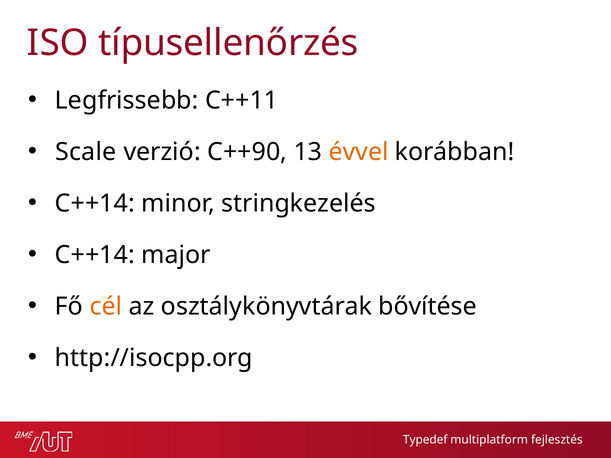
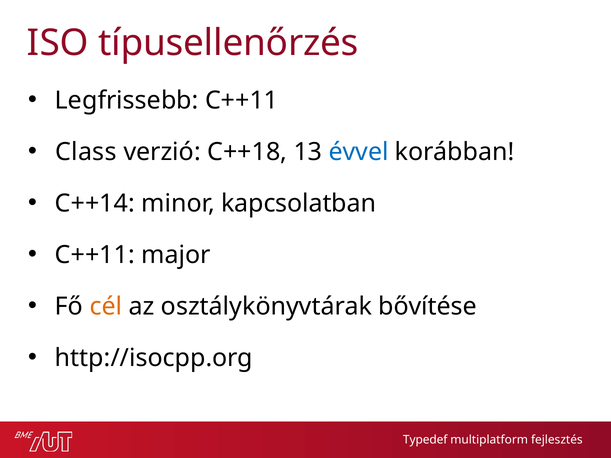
Scale: Scale -> Class (86, 152)
C++90: C++90 -> C++18 (247, 152)
évvel colour: orange -> blue (359, 152)
stringkezelés: stringkezelés -> kapcsolatban (299, 204)
C++14: C++14 -> C++11 (95, 255)
